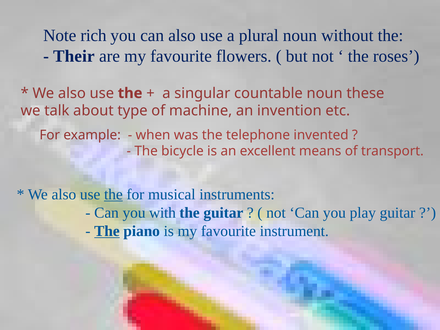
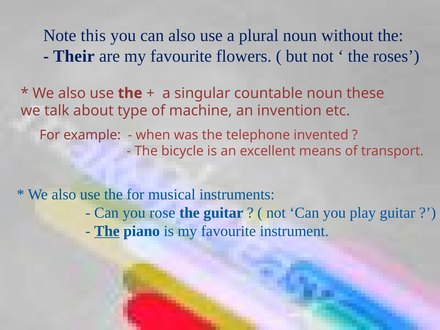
rich: rich -> this (93, 36)
the underline: present -> none (113, 194)
with: with -> rose (162, 213)
